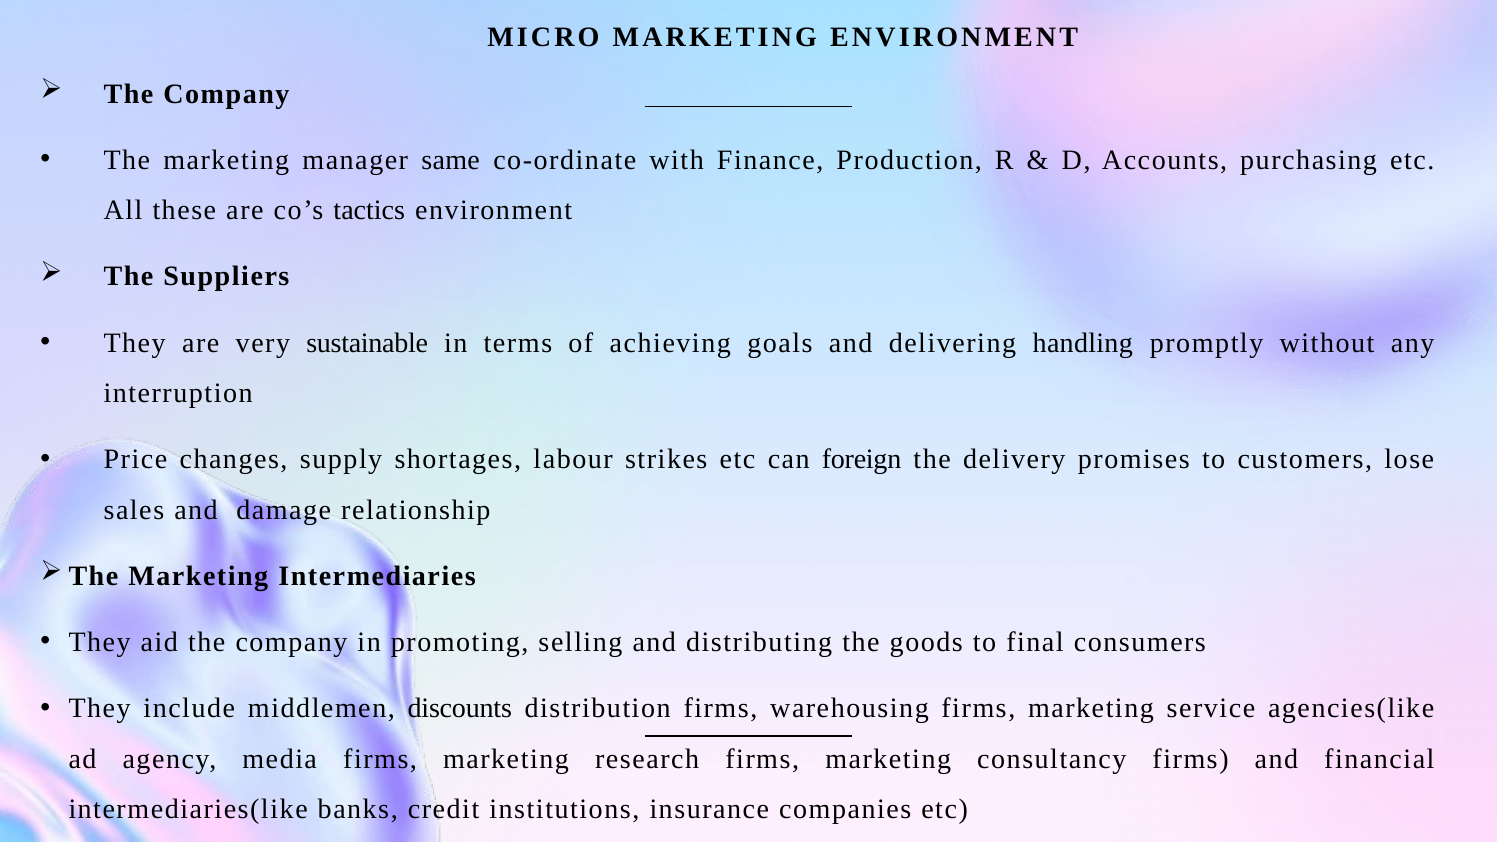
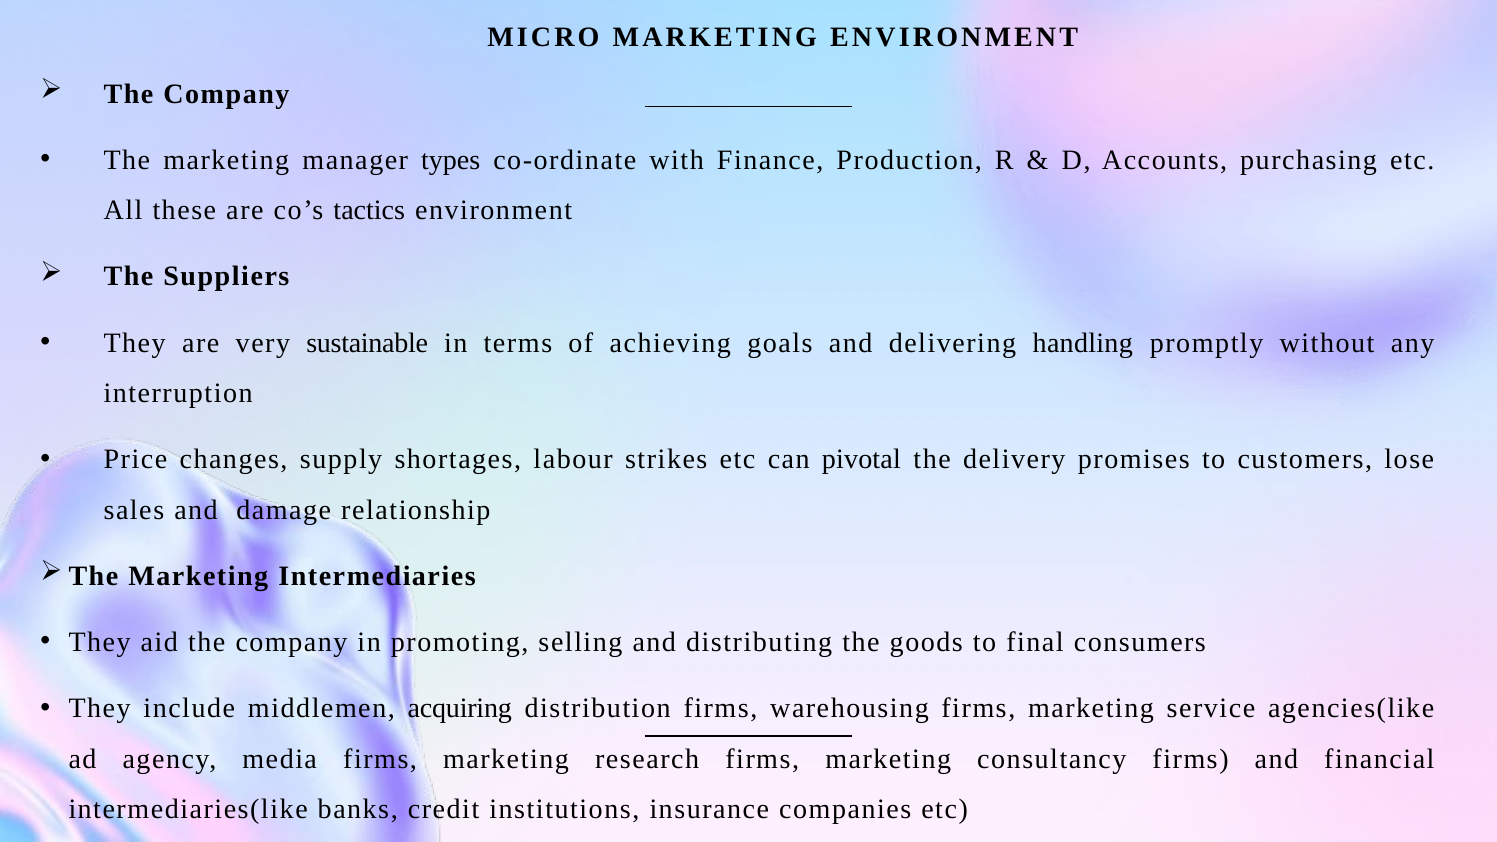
same: same -> types (451, 160)
foreign: foreign -> pivotal (861, 459)
discounts: discounts -> acquiring (460, 708)
